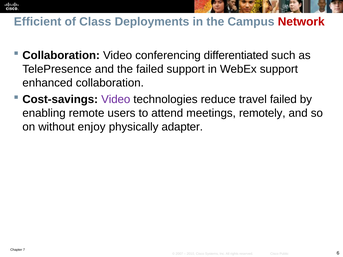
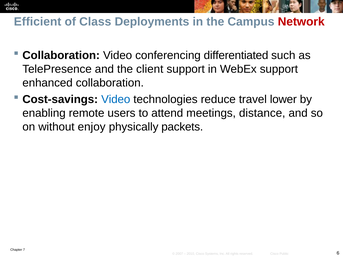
the failed: failed -> client (150, 69)
Video colour: purple -> blue (116, 99)
travel failed: failed -> lower (283, 99)
remotely: remotely -> distance (262, 113)
adapter: adapter -> packets (182, 127)
